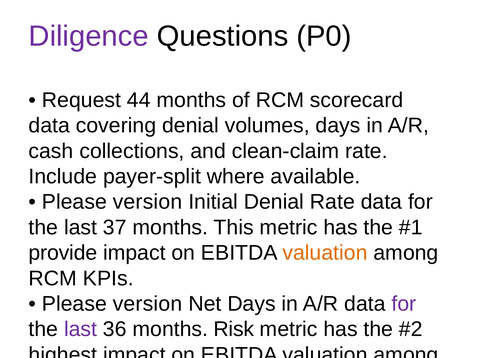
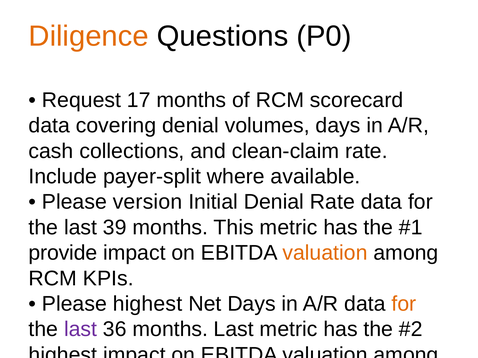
Diligence colour: purple -> orange (89, 36)
44: 44 -> 17 (139, 100)
37: 37 -> 39 (115, 228)
version: version -> highest (147, 304)
for colour: purple -> orange (404, 304)
months Risk: Risk -> Last (234, 330)
